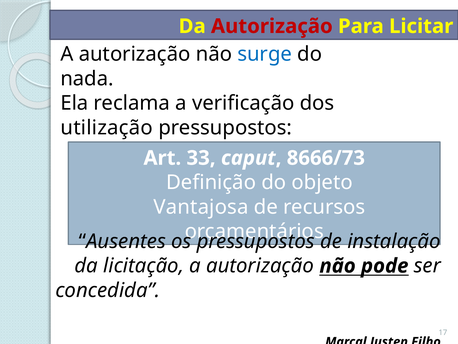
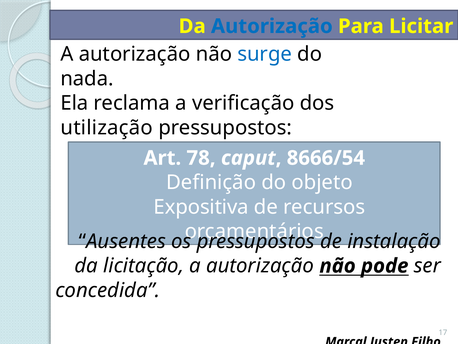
Autorização colour: red -> blue (272, 26)
33: 33 -> 78 (201, 158)
8666/73: 8666/73 -> 8666/54 (326, 158)
Vantajosa: Vantajosa -> Expositiva (201, 207)
